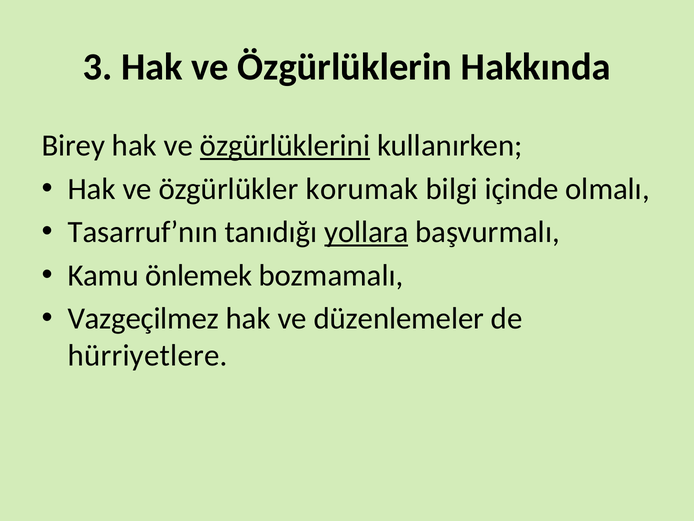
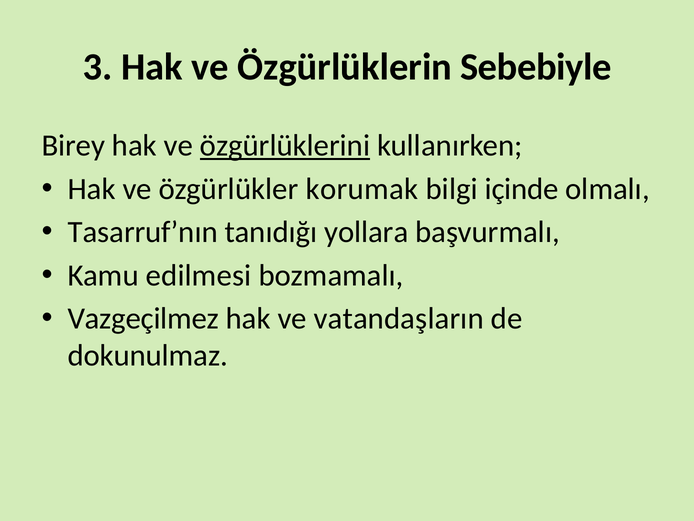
Hakkında: Hakkında -> Sebebiyle (536, 67)
yollara underline: present -> none (366, 232)
önlemek: önlemek -> edilmesi (199, 275)
düzenlemeler: düzenlemeler -> vatandaşların (399, 318)
hürriyetlere: hürriyetlere -> dokunulmaz (148, 355)
